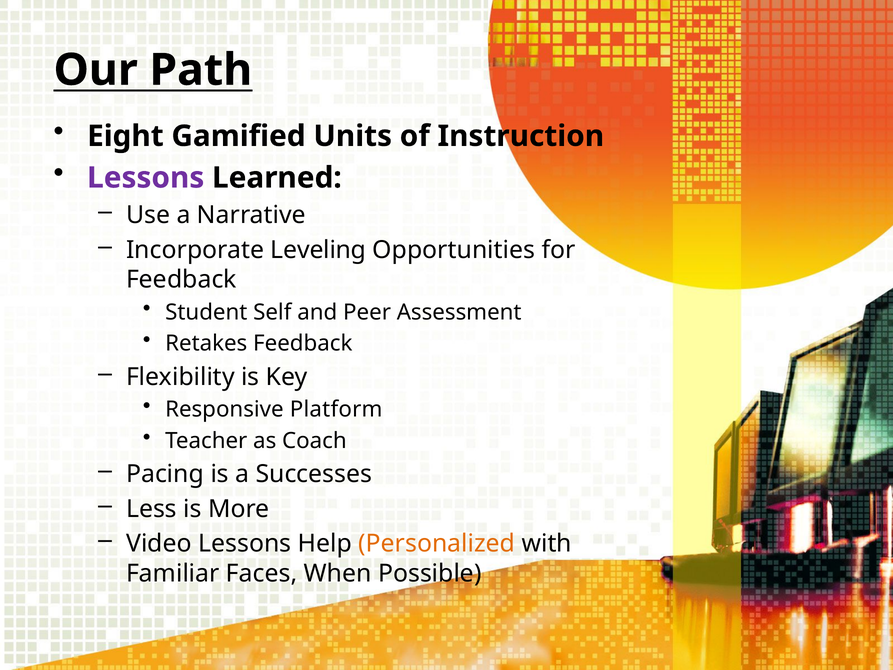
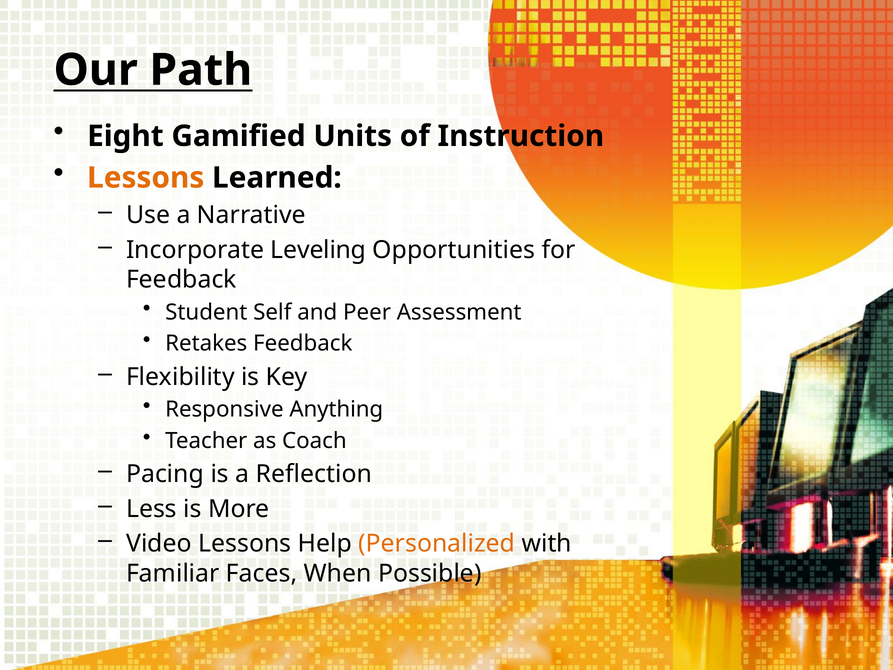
Lessons colour: purple -> orange (146, 178)
Platform: Platform -> Anything (336, 409)
Successes: Successes -> Reflection (314, 474)
